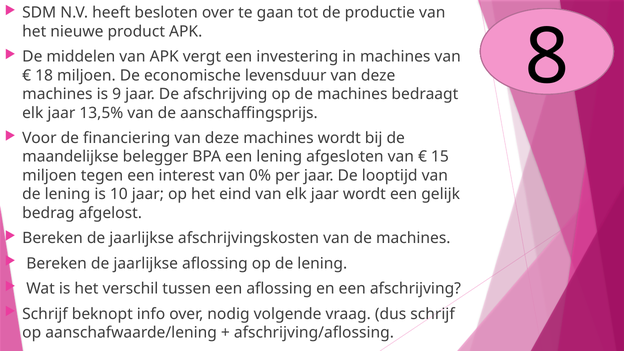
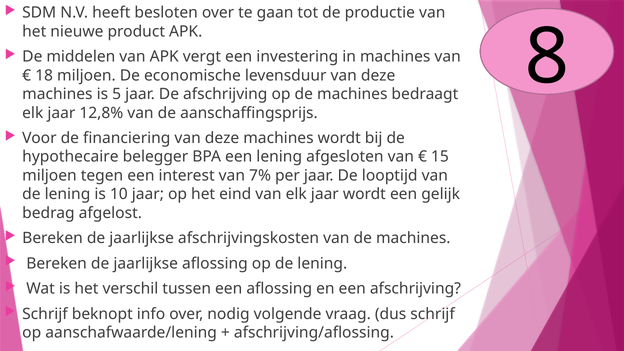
9: 9 -> 5 (117, 94)
13,5%: 13,5% -> 12,8% (101, 113)
maandelijkse: maandelijkse -> hypothecaire (70, 157)
0%: 0% -> 7% (260, 176)
